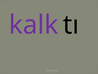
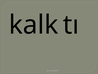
kalk colour: purple -> black (34, 25)
